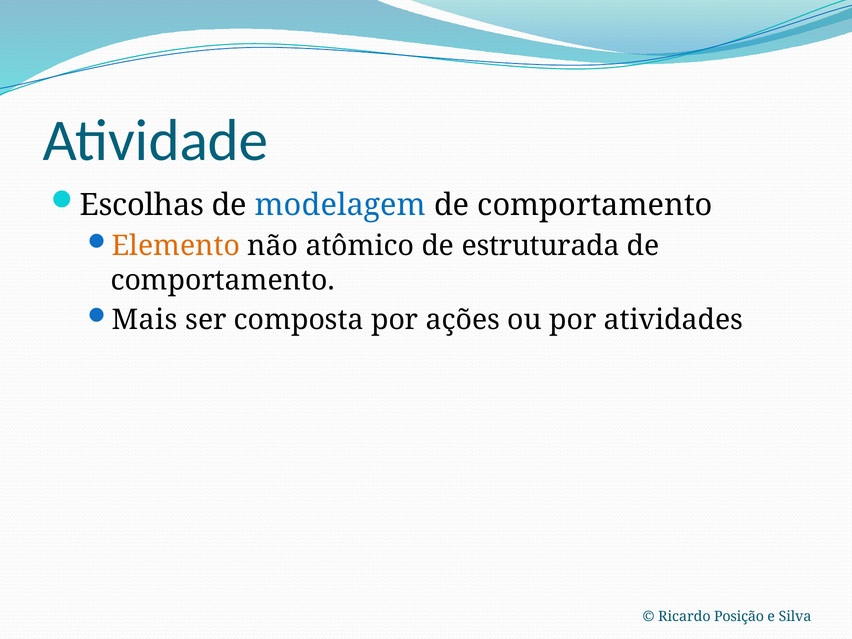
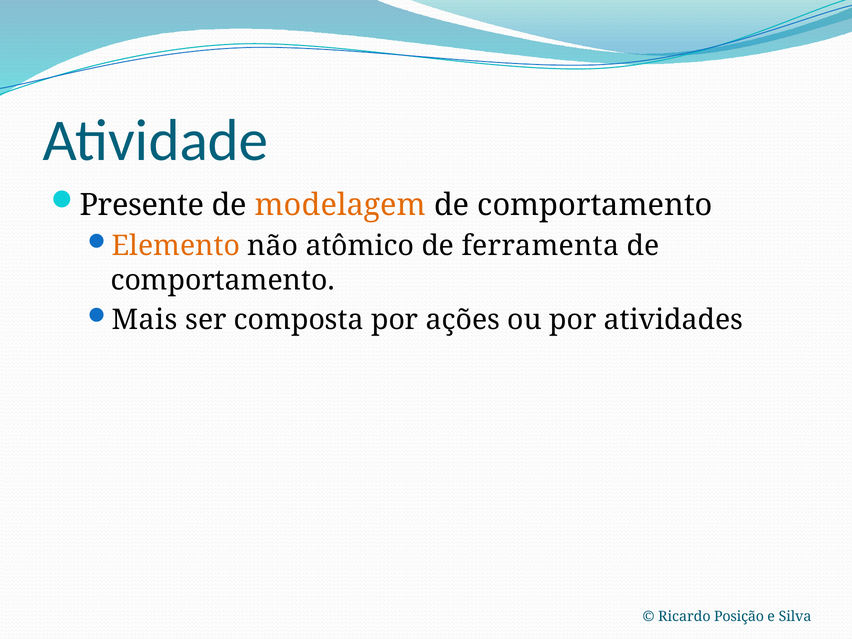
Escolhas: Escolhas -> Presente (142, 205)
modelagem colour: blue -> orange (340, 205)
estruturada: estruturada -> ferramenta (540, 246)
